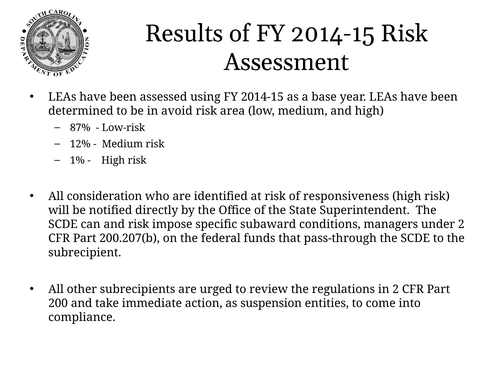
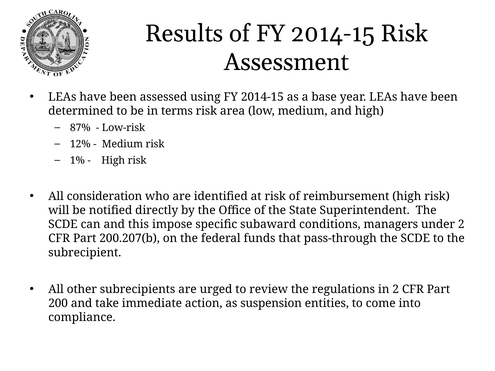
avoid: avoid -> terms (177, 111)
responsiveness: responsiveness -> reimbursement (346, 197)
and risk: risk -> this (138, 225)
